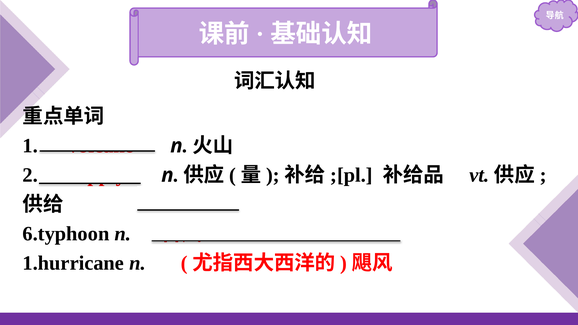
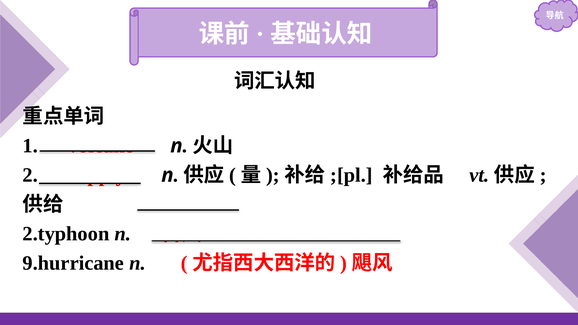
6.typhoon: 6.typhoon -> 2.typhoon (66, 234)
1.hurricane: 1.hurricane -> 9.hurricane (73, 263)
